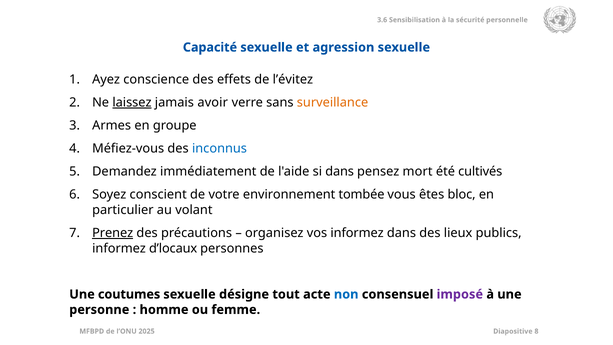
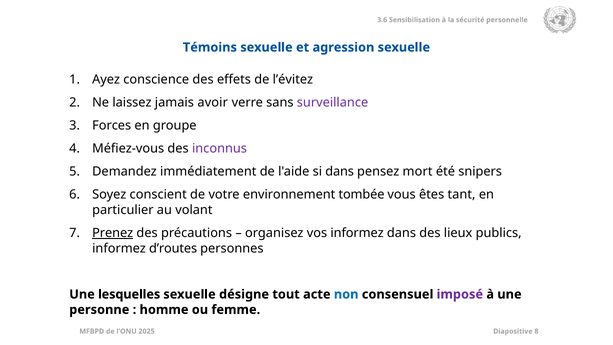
Capacité: Capacité -> Témoins (210, 47)
laissez underline: present -> none (132, 102)
surveillance colour: orange -> purple (333, 102)
Armes: Armes -> Forces (112, 125)
inconnus colour: blue -> purple (220, 148)
cultivés: cultivés -> snipers (480, 171)
bloc: bloc -> tant (462, 194)
d’locaux: d’locaux -> d’routes (173, 248)
coutumes: coutumes -> lesquelles (129, 294)
